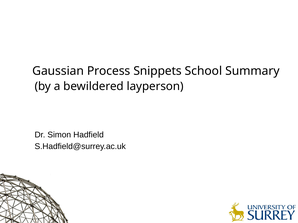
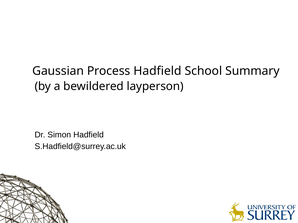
Process Snippets: Snippets -> Hadfield (157, 71)
